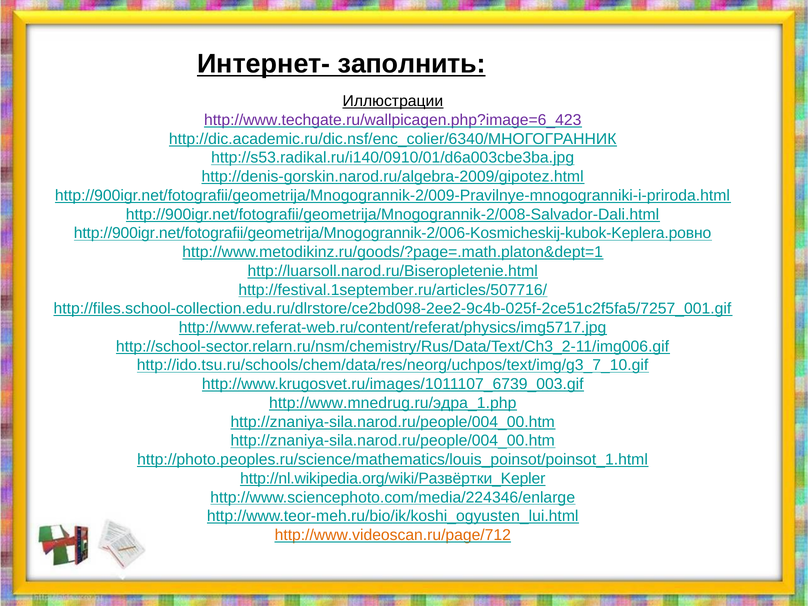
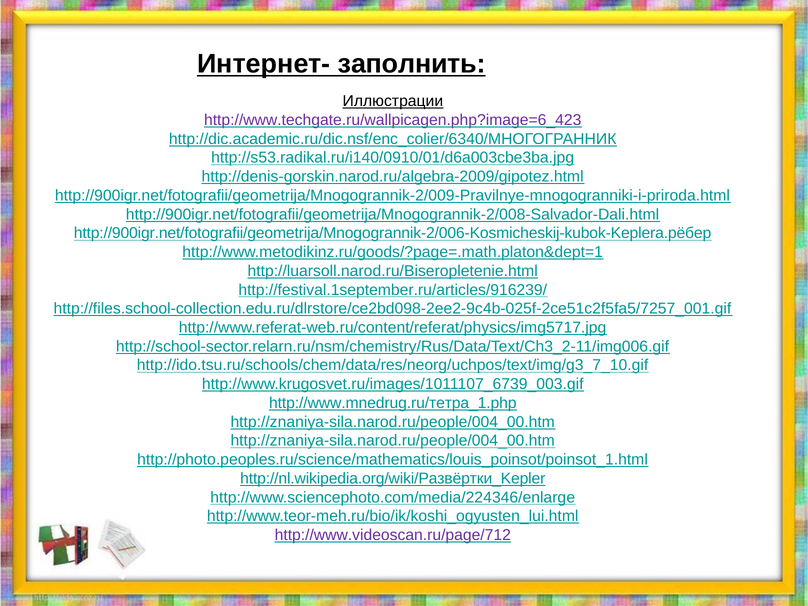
http://900igr.net/fotografii/geometrija/Mnogogrannik-2/006-Kosmicheskij-kubok-Keplera.ровно: http://900igr.net/fotografii/geometrija/Mnogogrannik-2/006-Kosmicheskij-kubok-Keplera.ровно -> http://900igr.net/fotografii/geometrija/Mnogogrannik-2/006-Kosmicheskij-kubok-Keplera.рёбер (393, 233)
http://festival.1september.ru/articles/507716/: http://festival.1september.ru/articles/507716/ -> http://festival.1september.ru/articles/916239/ (393, 290)
http://www.mnedrug.ru/эдра_1.php: http://www.mnedrug.ru/эдра_1.php -> http://www.mnedrug.ru/тетра_1.php (393, 403)
http://www.videoscan.ru/page/712 colour: orange -> purple (393, 535)
